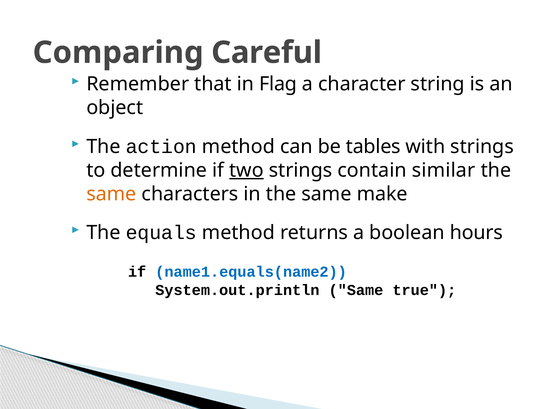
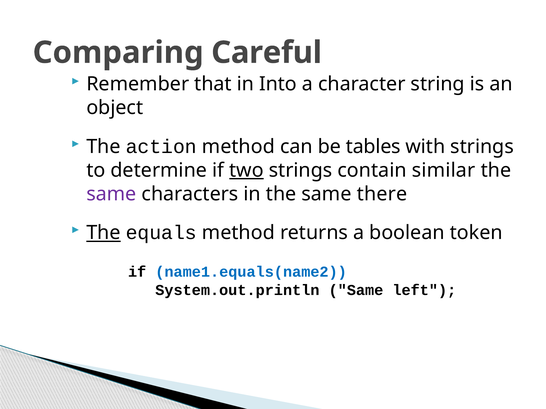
Flag: Flag -> Into (278, 84)
same colour: orange -> purple (111, 194)
make: make -> there (382, 194)
The underline: none -> present (103, 233)
hours: hours -> token (476, 233)
true: true -> left (424, 290)
